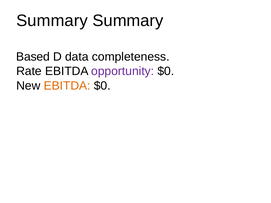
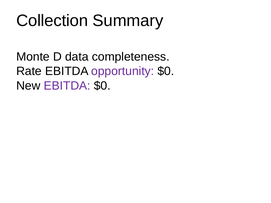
Summary: Summary -> Collection (52, 21)
Based: Based -> Monte (33, 57)
EBITDA colour: orange -> purple (67, 86)
